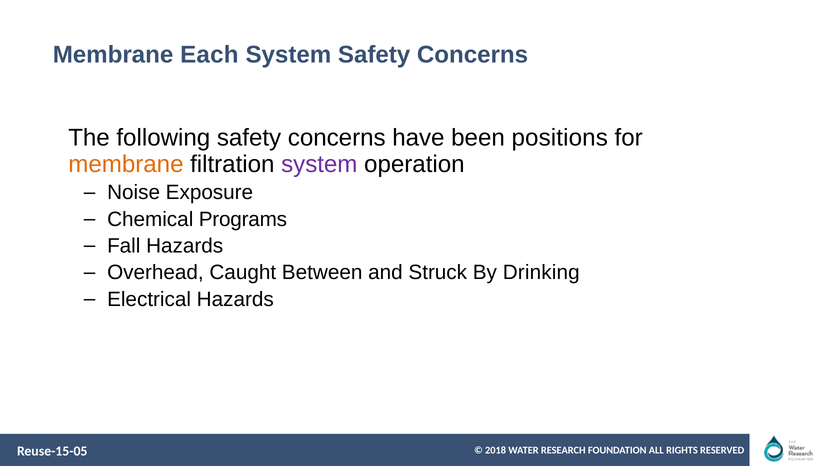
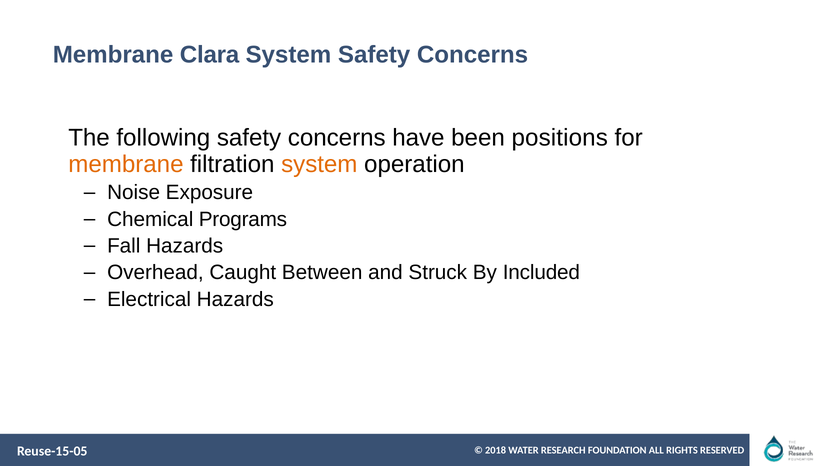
Each: Each -> Clara (210, 55)
system colour: purple -> orange (319, 164)
Drinking: Drinking -> Included (541, 272)
